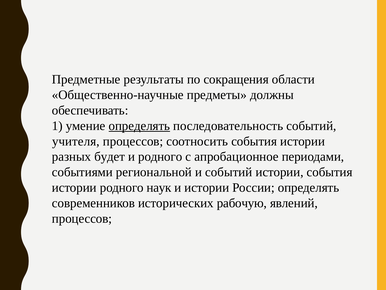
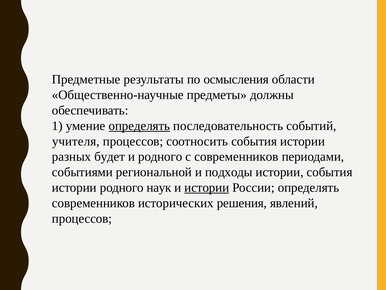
сокращения: сокращения -> осмысления (236, 79)
с апробационное: апробационное -> современников (236, 156)
и событий: событий -> подходы (229, 172)
истории underline: none -> present (207, 187)
рабочую: рабочую -> решения (242, 203)
